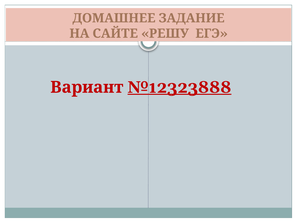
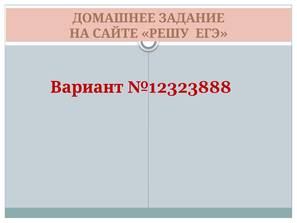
№12323888 underline: present -> none (179, 87)
